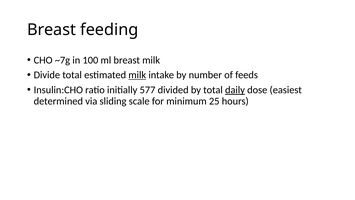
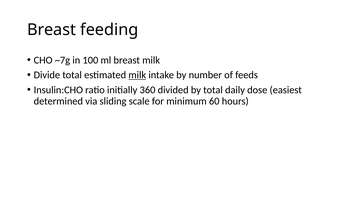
577: 577 -> 360 (148, 90)
daily underline: present -> none (235, 90)
25: 25 -> 60 (214, 101)
